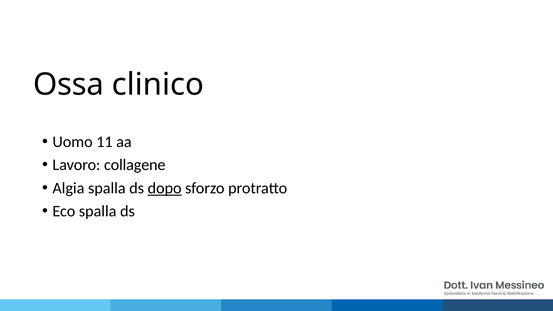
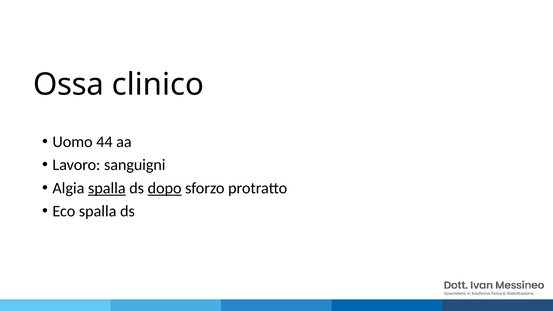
11: 11 -> 44 (104, 142)
collagene: collagene -> sanguigni (135, 165)
spalla underline: none -> present (107, 188)
